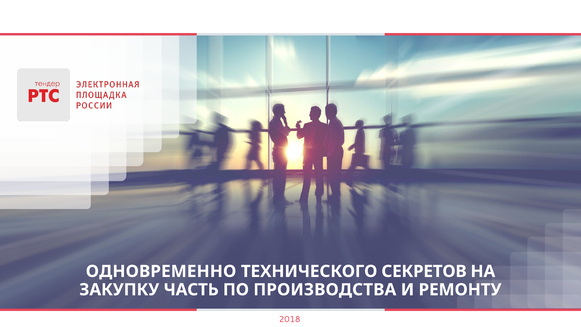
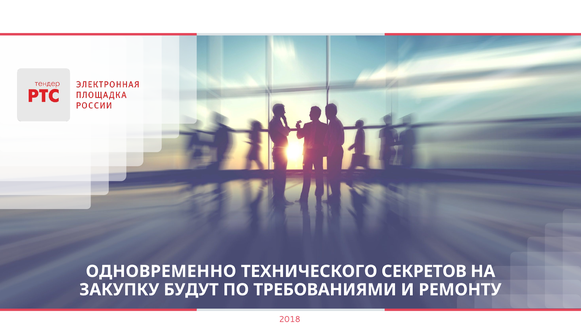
ЧАСТЬ: ЧАСТЬ -> БУДУТ (191, 290)
ПРОИЗВОДСТВА: ПРОИЗВОДСТВА -> ТРЕБОВАНИЯМИ (325, 290)
